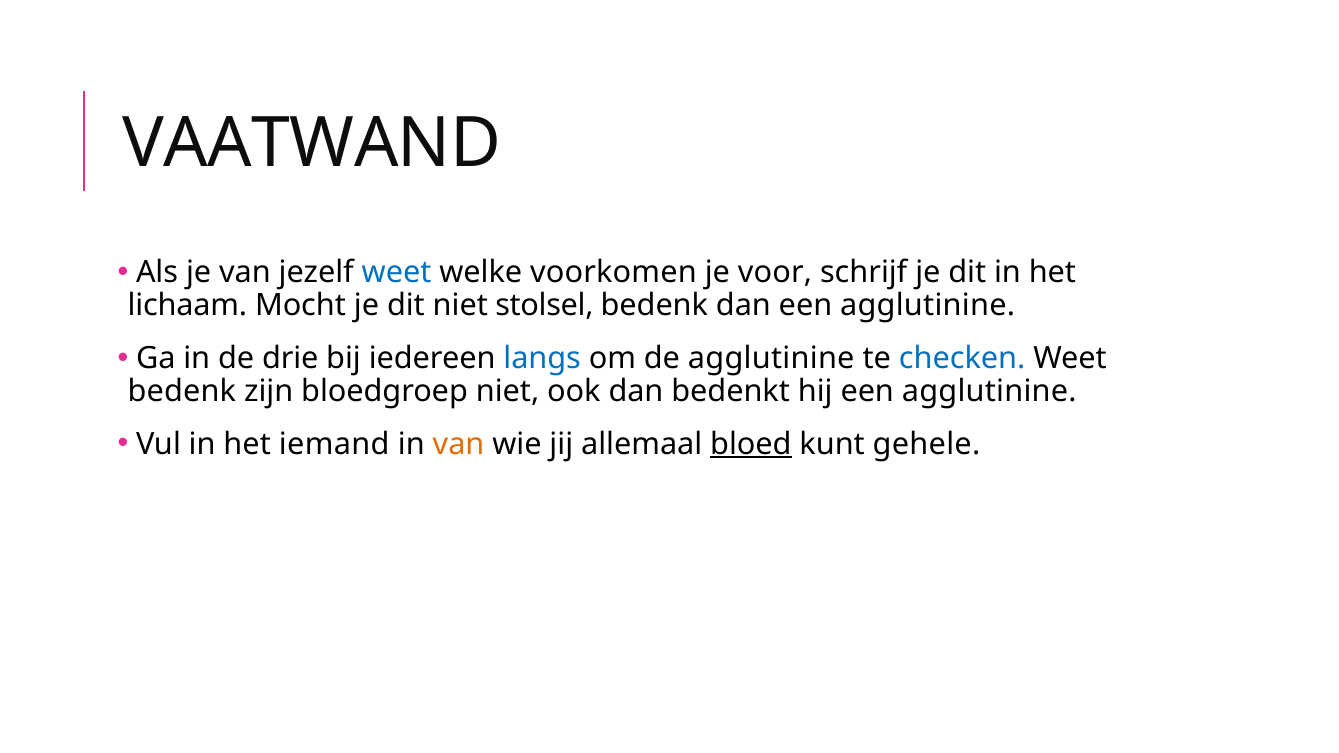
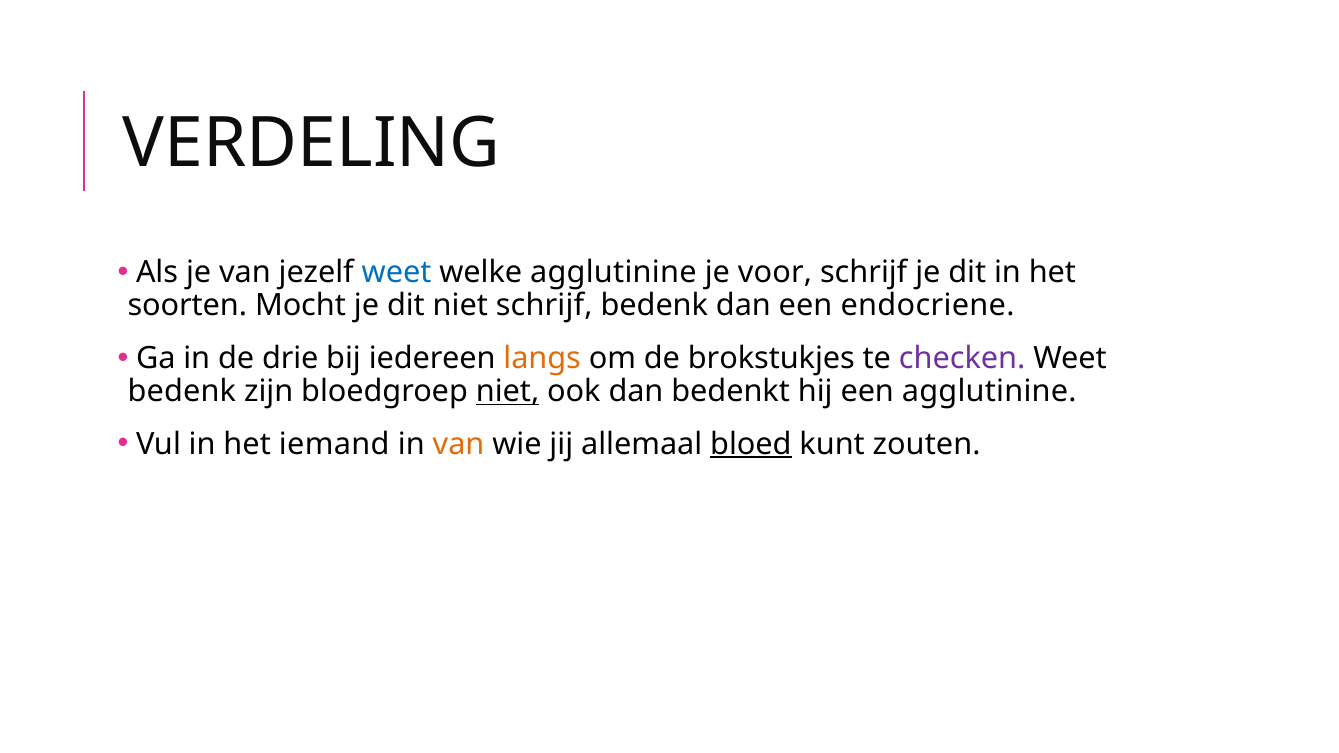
VAATWAND: VAATWAND -> VERDELING (312, 144)
welke voorkomen: voorkomen -> agglutinine (613, 272)
lichaam: lichaam -> soorten (187, 306)
niet stolsel: stolsel -> schrijf (544, 306)
dan een agglutinine: agglutinine -> endocriene (928, 306)
langs colour: blue -> orange (542, 358)
de agglutinine: agglutinine -> brokstukjes (771, 358)
checken colour: blue -> purple (962, 358)
niet underline: none -> present (508, 391)
gehele: gehele -> zouten (927, 444)
